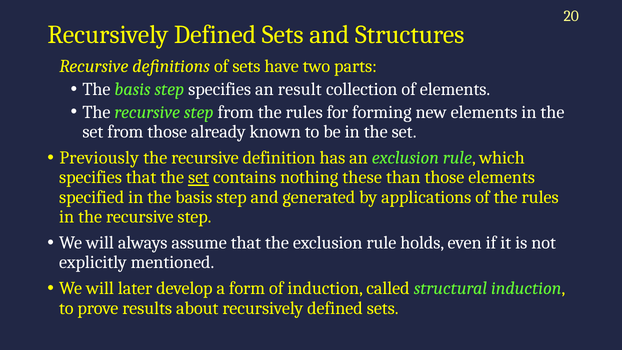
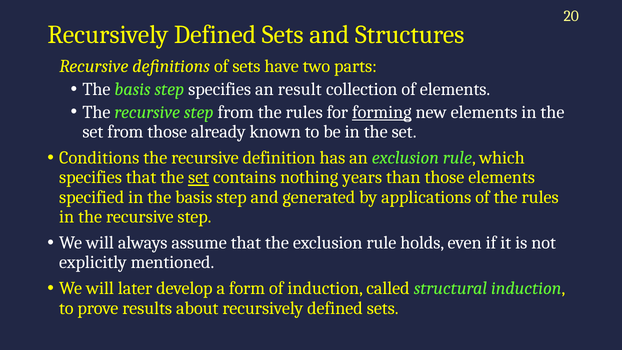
forming underline: none -> present (382, 112)
Previously: Previously -> Conditions (99, 158)
these: these -> years (362, 177)
